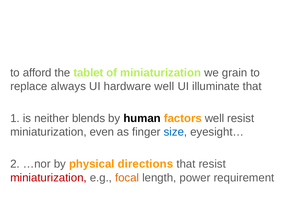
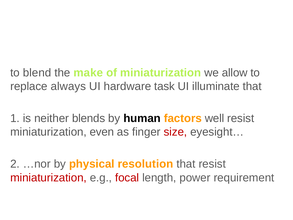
afford: afford -> blend (37, 73)
tablet: tablet -> make (88, 73)
grain: grain -> allow (235, 73)
hardware well: well -> task (164, 86)
size colour: blue -> red (175, 132)
directions: directions -> resolution (145, 164)
focal colour: orange -> red (127, 177)
